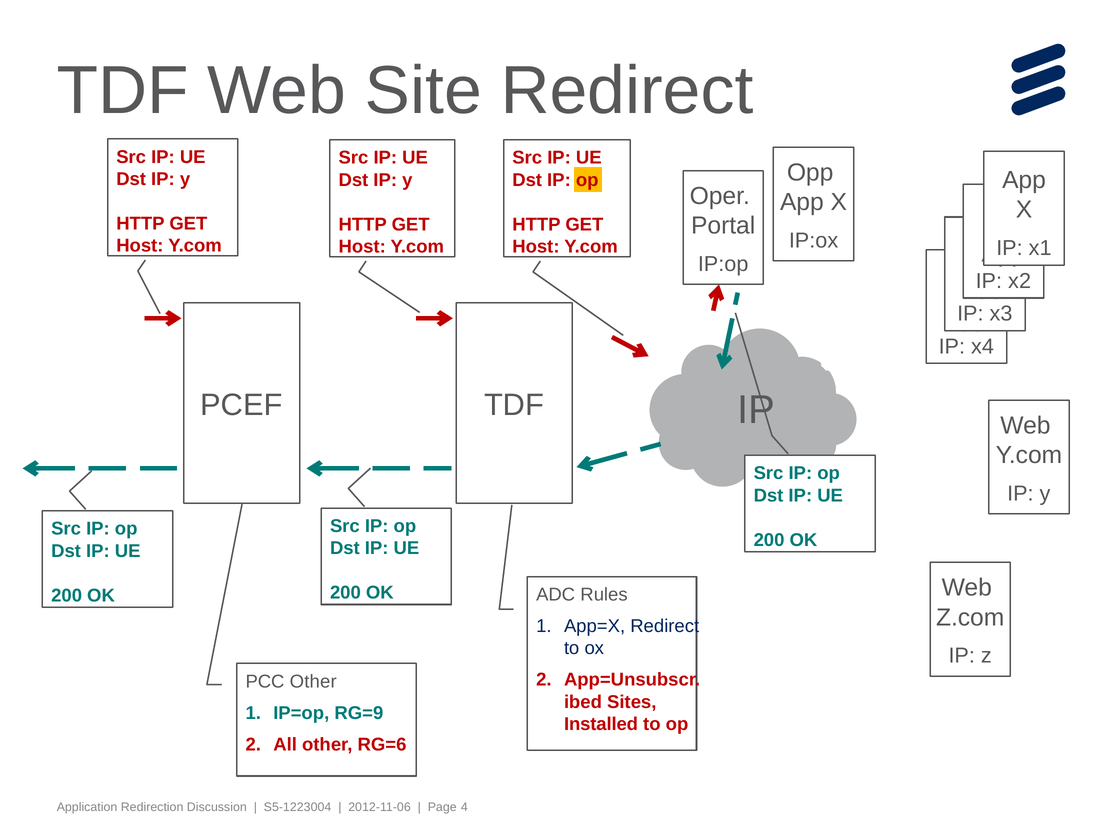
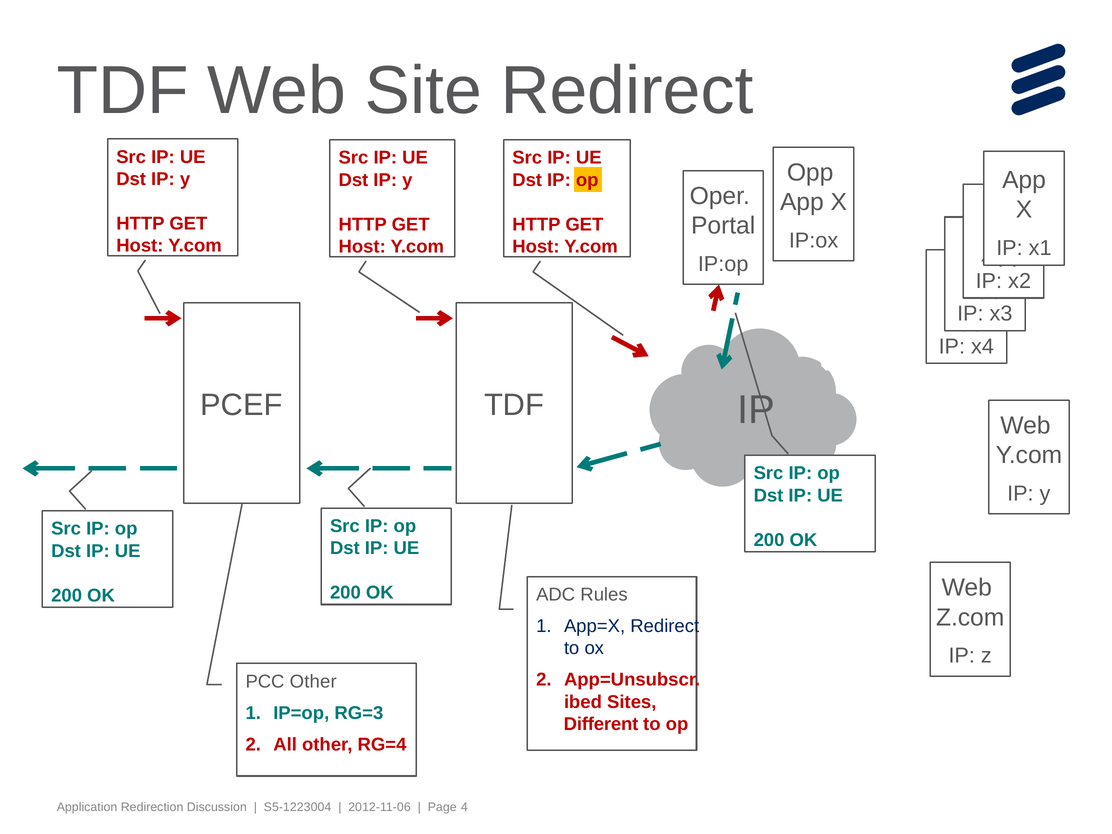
RG=9: RG=9 -> RG=3 (359, 713)
Installed: Installed -> Different (601, 724)
RG=6: RG=6 -> RG=4 (382, 744)
